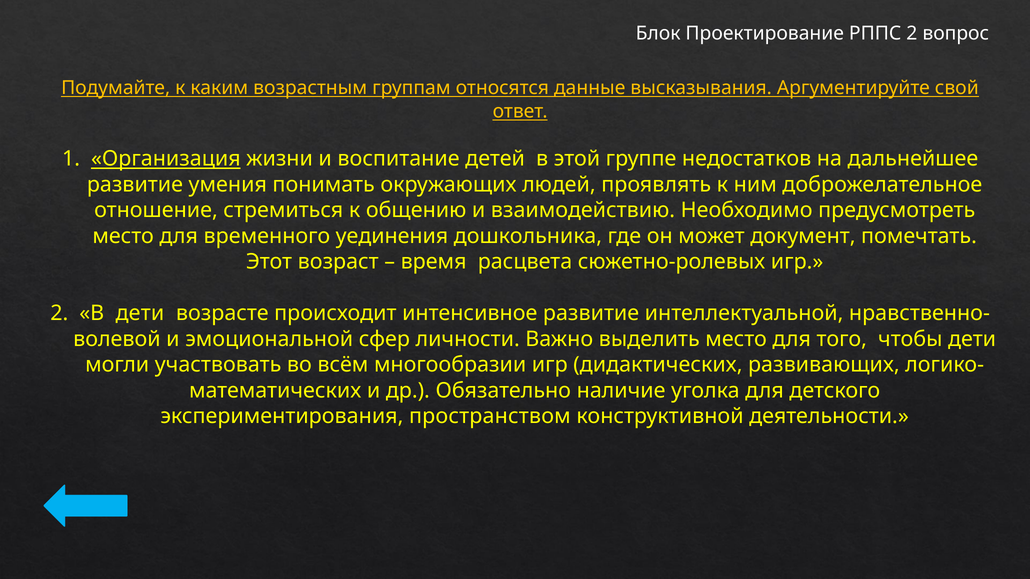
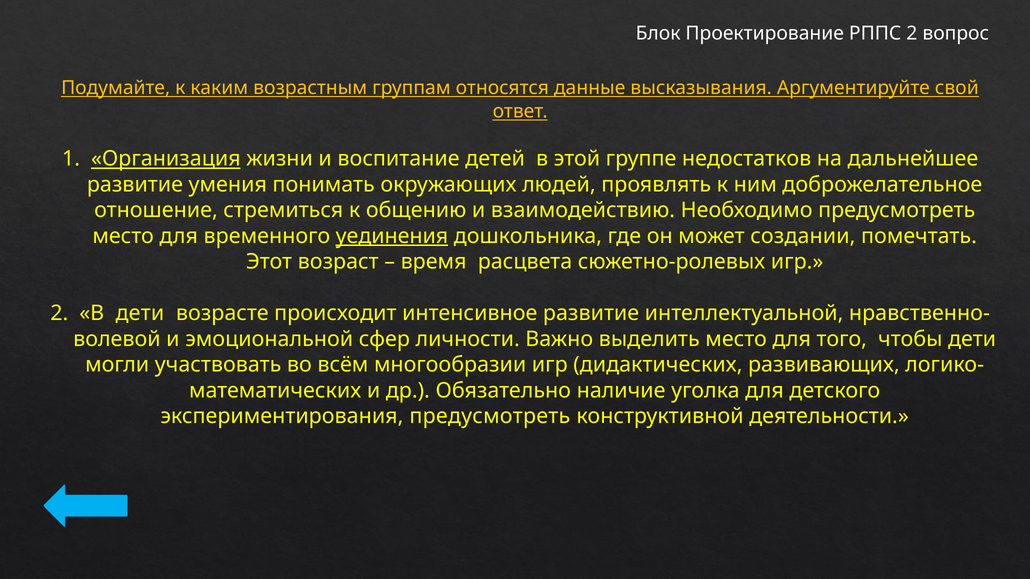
уединения underline: none -> present (392, 236)
документ: документ -> создании (803, 236)
экспериментирования пространством: пространством -> предусмотреть (490, 417)
